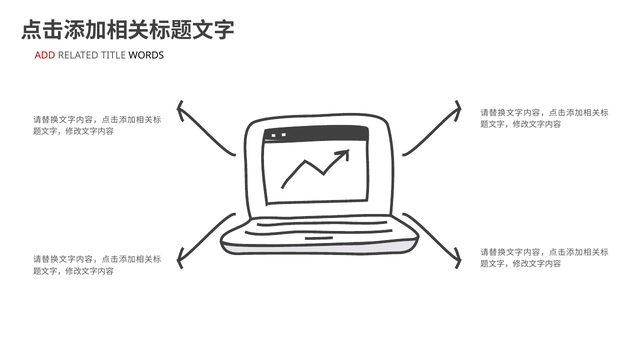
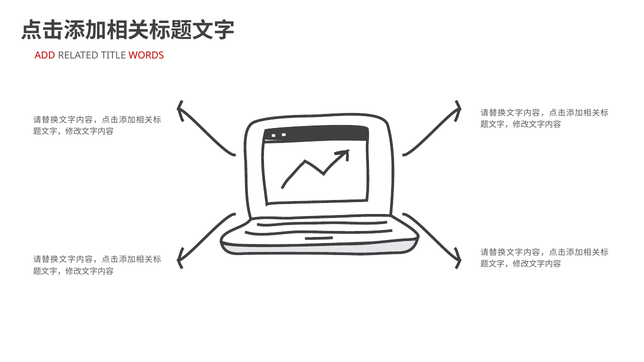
WORDS colour: black -> red (146, 56)
